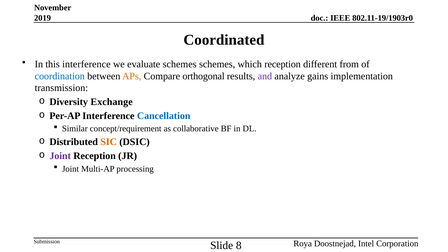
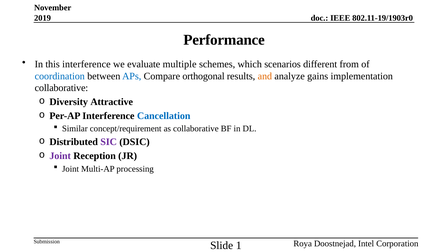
Coordinated: Coordinated -> Performance (224, 40)
evaluate schemes: schemes -> multiple (180, 64)
which reception: reception -> scenarios (283, 64)
APs colour: orange -> blue (132, 76)
and colour: purple -> orange (265, 76)
transmission: transmission -> collaborative (61, 88)
Exchange: Exchange -> Attractive (112, 102)
SIC colour: orange -> purple (109, 142)
8: 8 -> 1 (239, 245)
